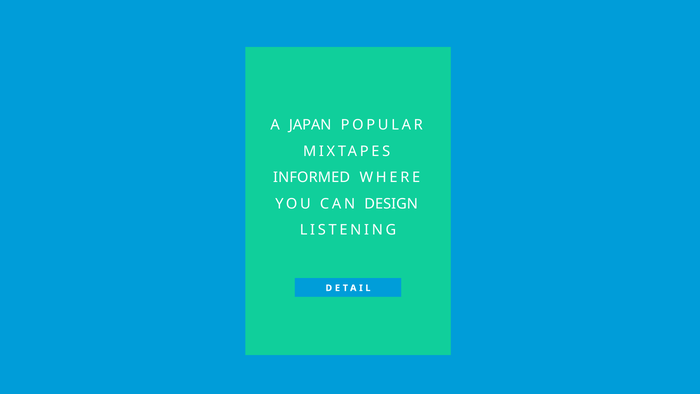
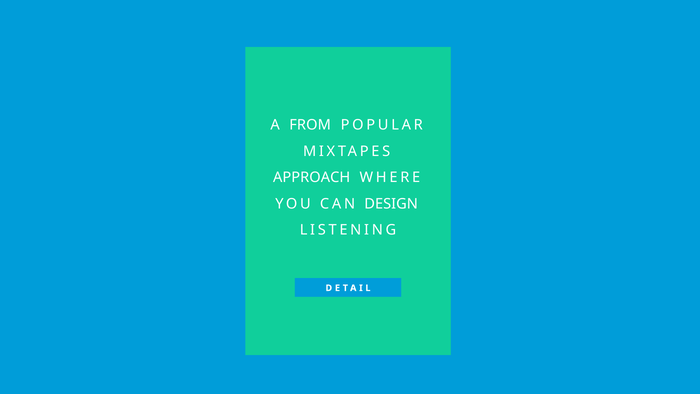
JAPAN: JAPAN -> FROM (310, 125)
INFORMED: INFORMED -> APPROACH (312, 177)
